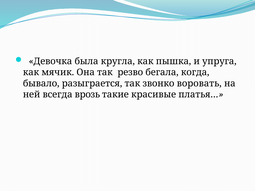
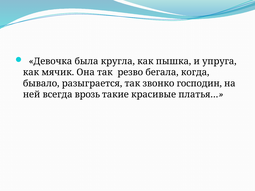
воровать: воровать -> господин (199, 83)
